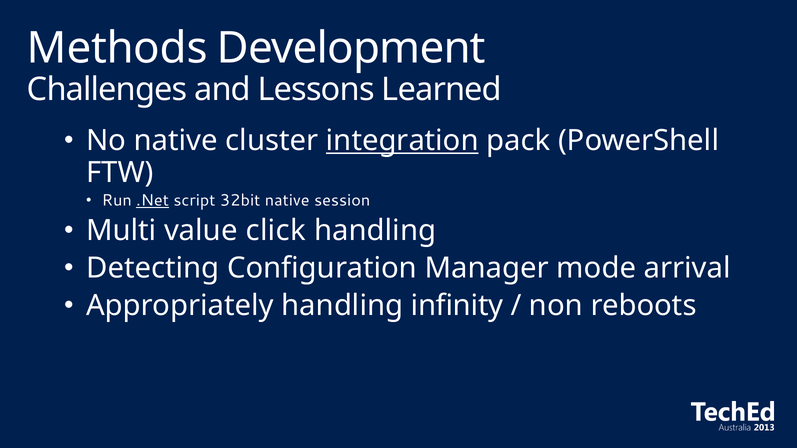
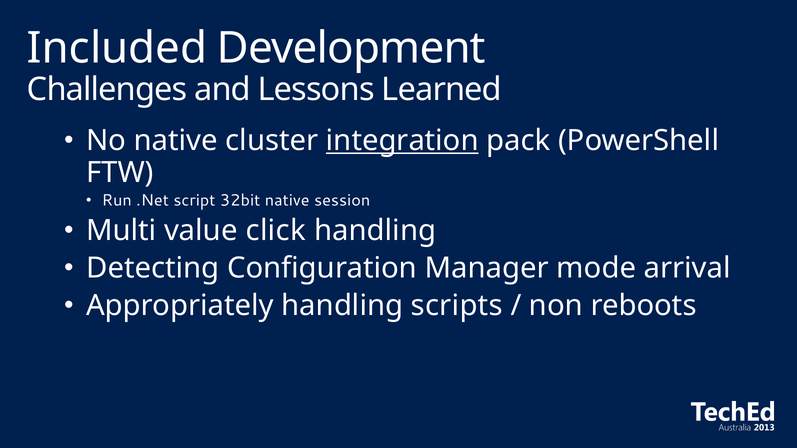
Methods: Methods -> Included (117, 48)
.Net underline: present -> none (153, 200)
infinity: infinity -> scripts (457, 306)
